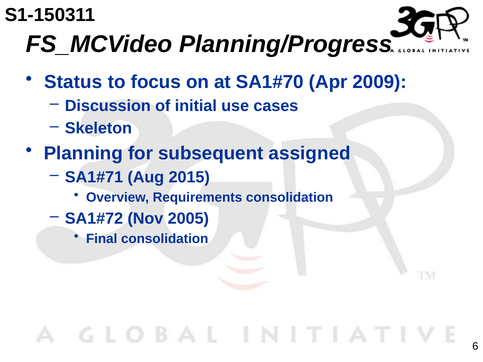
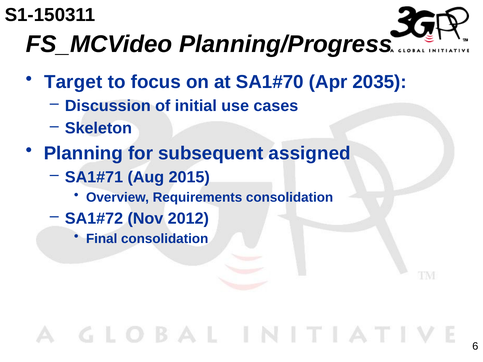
Status: Status -> Target (73, 82)
2009: 2009 -> 2035 (380, 82)
2005: 2005 -> 2012 (188, 219)
